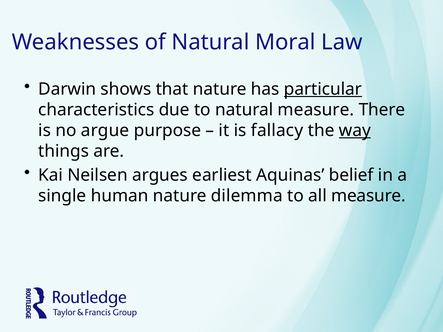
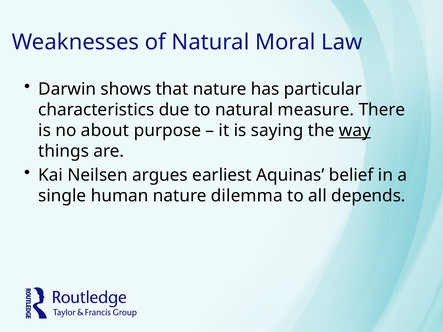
particular underline: present -> none (323, 89)
argue: argue -> about (105, 131)
fallacy: fallacy -> saying (277, 131)
all measure: measure -> depends (368, 196)
